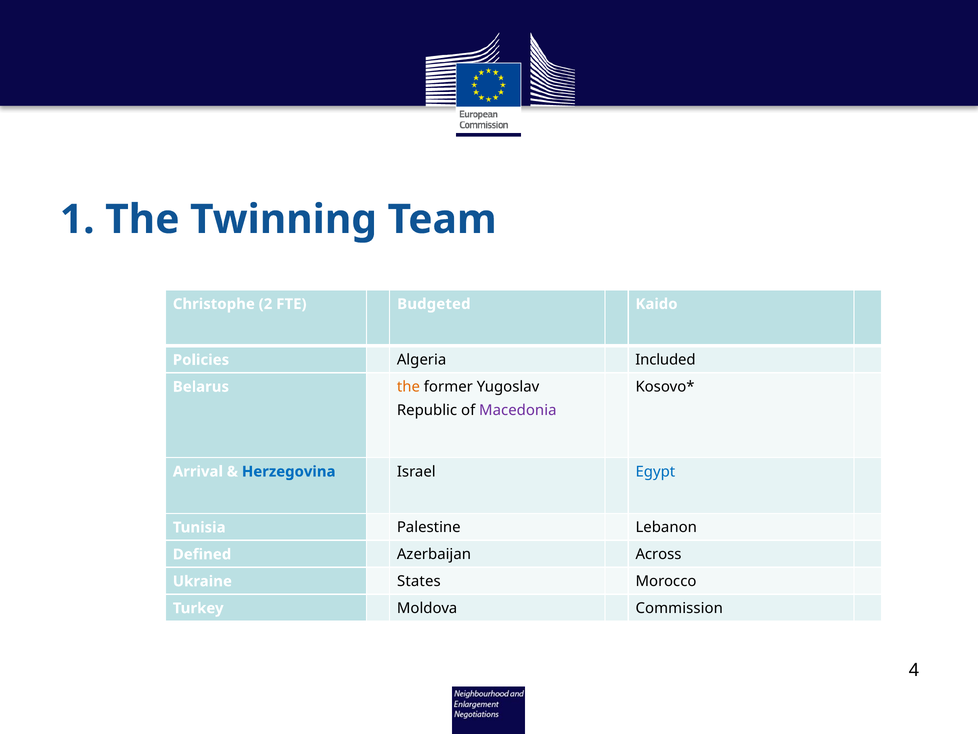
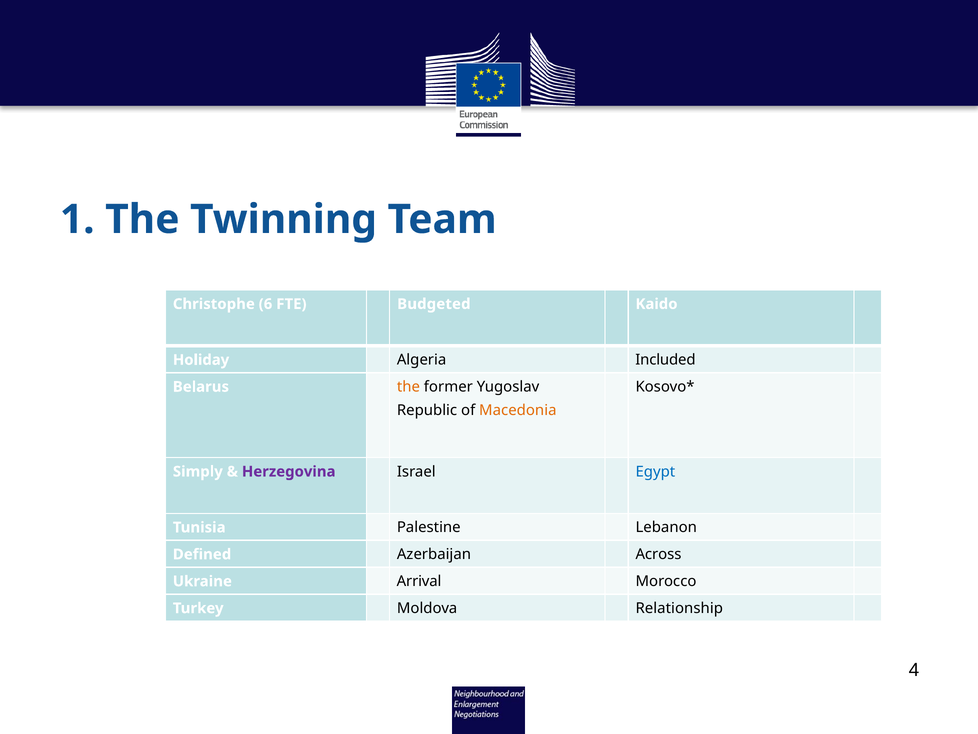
2: 2 -> 6 (265, 304)
Policies: Policies -> Holiday (201, 360)
Macedonia colour: purple -> orange (518, 410)
Arrival: Arrival -> Simply (198, 471)
Herzegovina colour: blue -> purple (289, 471)
States: States -> Arrival (419, 581)
Commission: Commission -> Relationship (679, 608)
